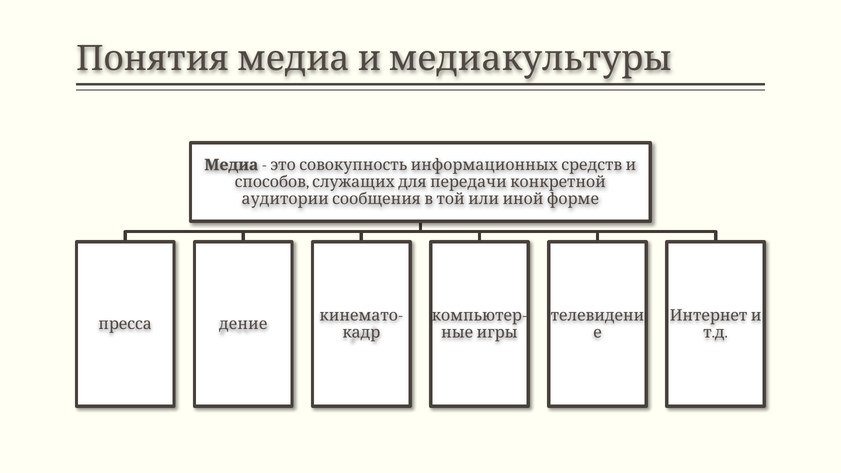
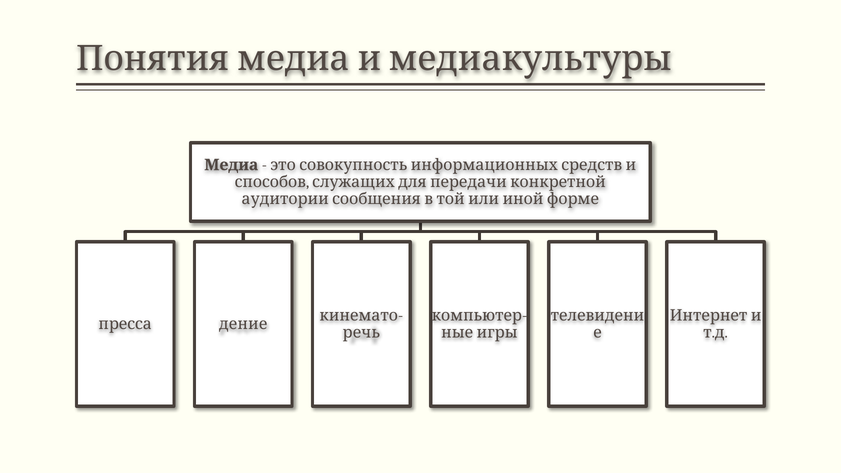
кадр: кадр -> речь (361, 333)
